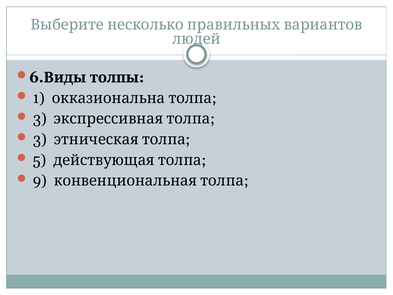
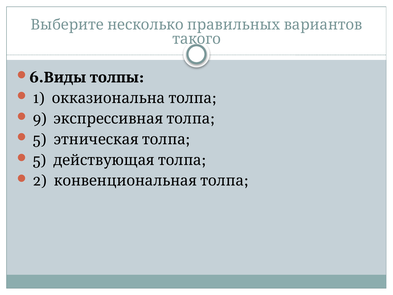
людей: людей -> такого (197, 39)
3: 3 -> 9 (40, 119)
3: 3 -> 5 (40, 139)
9: 9 -> 2 (40, 181)
